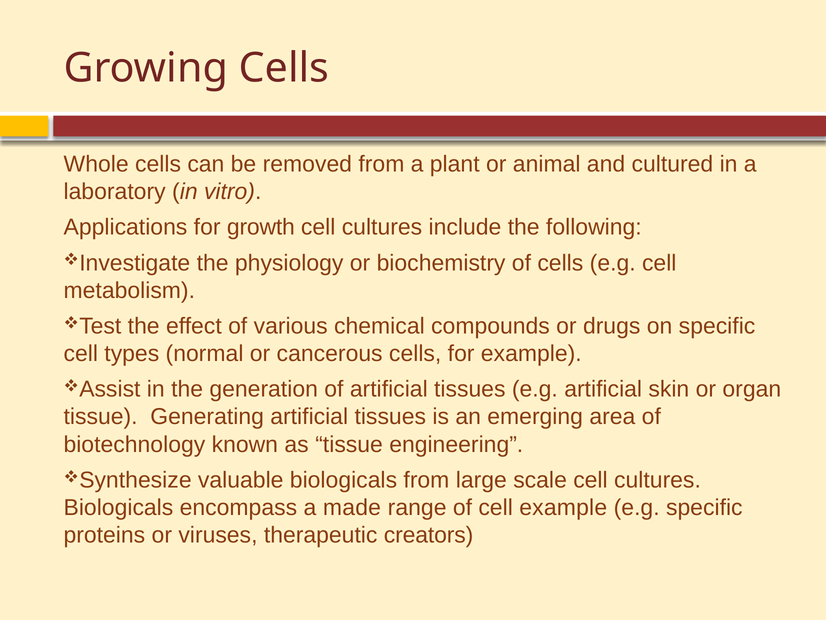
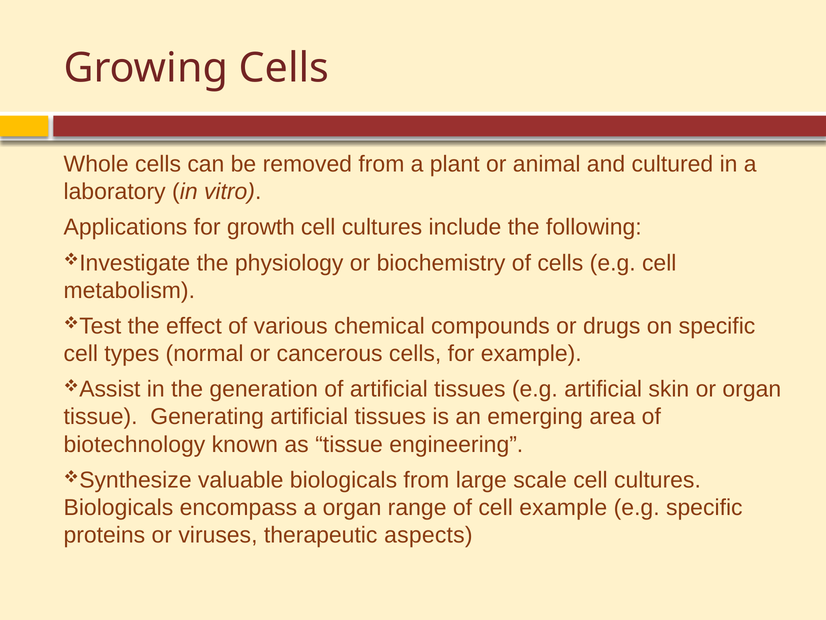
a made: made -> organ (352, 507)
creators: creators -> aspects (428, 535)
